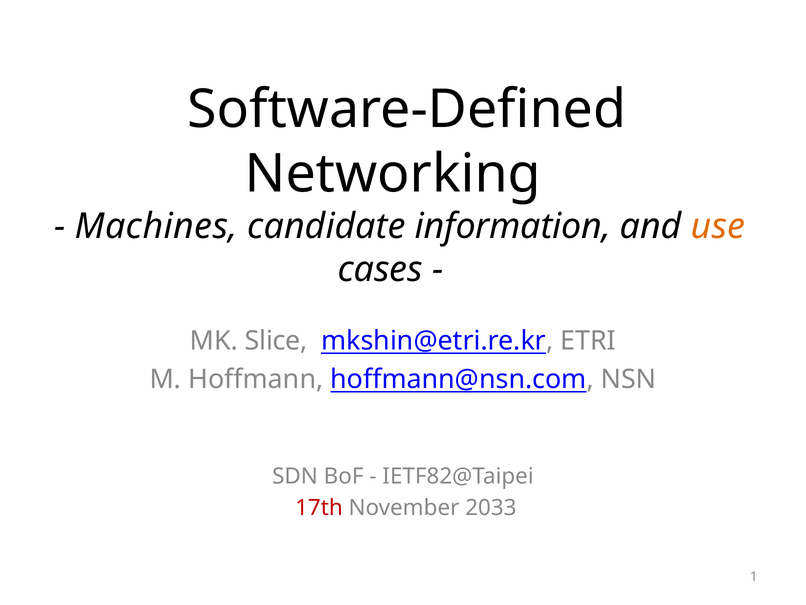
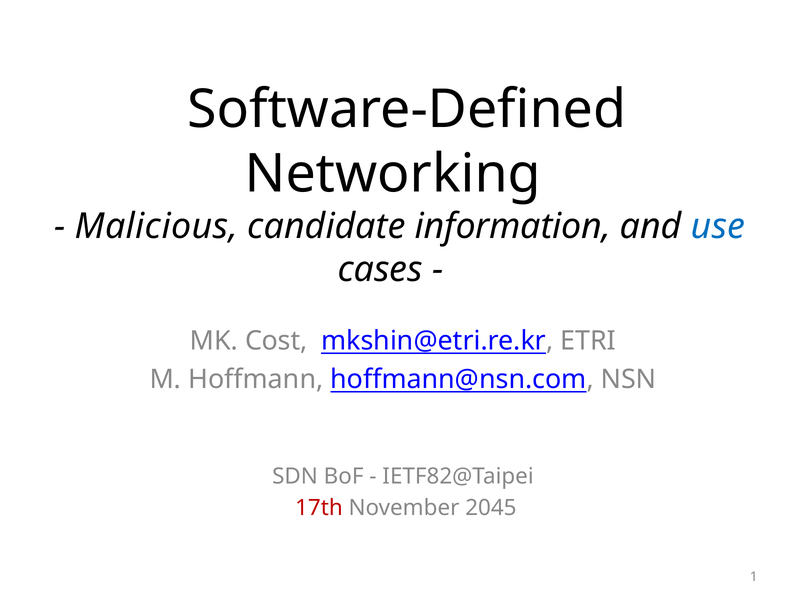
Machines: Machines -> Malicious (156, 226)
use colour: orange -> blue (718, 226)
Slice: Slice -> Cost (276, 341)
2033: 2033 -> 2045 (491, 507)
